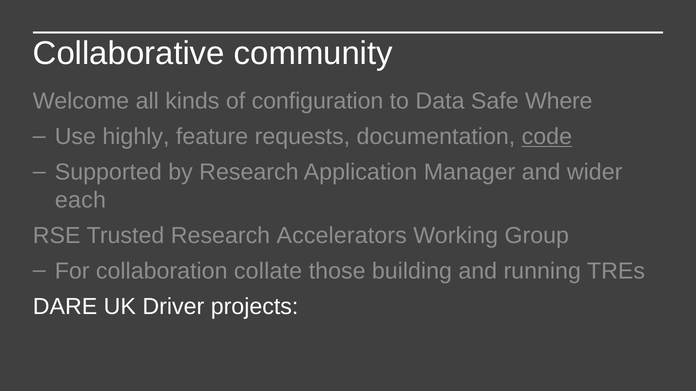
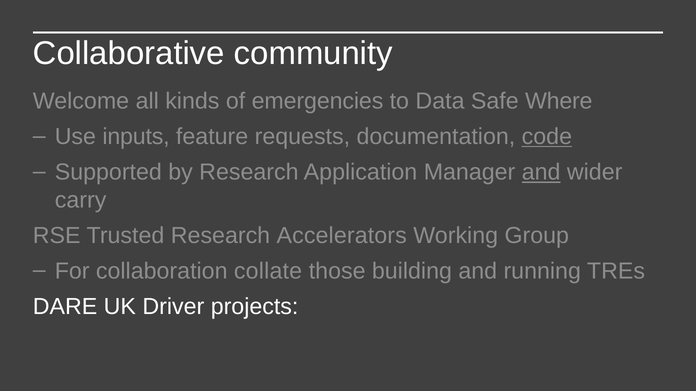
configuration: configuration -> emergencies (318, 101)
highly: highly -> inputs (136, 137)
and underline: none -> present (541, 172)
each: each -> carry (81, 200)
